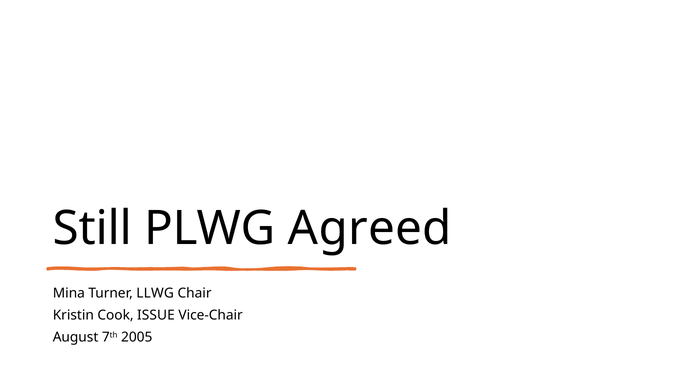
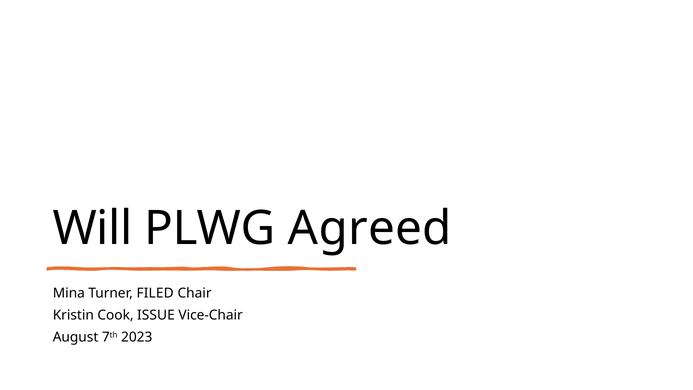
Still: Still -> Will (93, 228)
LLWG: LLWG -> FILED (155, 293)
2005: 2005 -> 2023 (137, 337)
